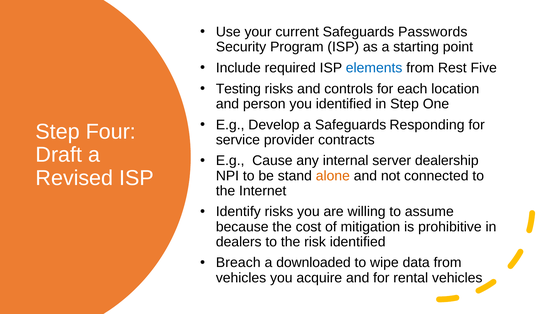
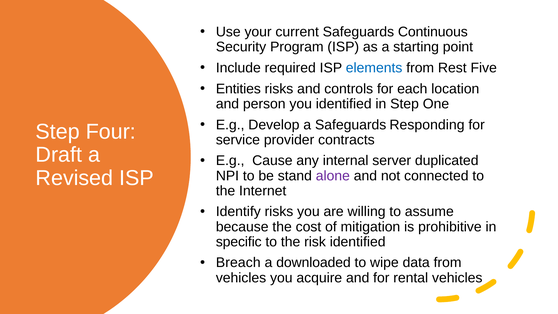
Passwords: Passwords -> Continuous (433, 32)
Testing: Testing -> Entities (238, 89)
dealership: dealership -> duplicated (447, 161)
alone colour: orange -> purple (333, 176)
dealers: dealers -> specific (239, 242)
